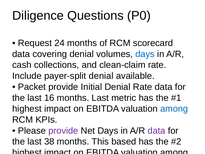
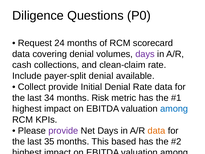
days colour: blue -> purple (145, 54)
Packet: Packet -> Collect (32, 87)
16: 16 -> 34 (49, 98)
months Last: Last -> Risk (100, 98)
data colour: purple -> orange (156, 130)
38: 38 -> 35 (49, 141)
